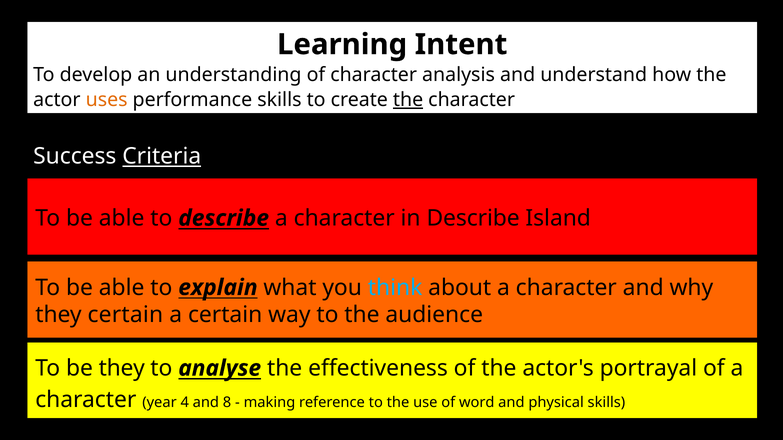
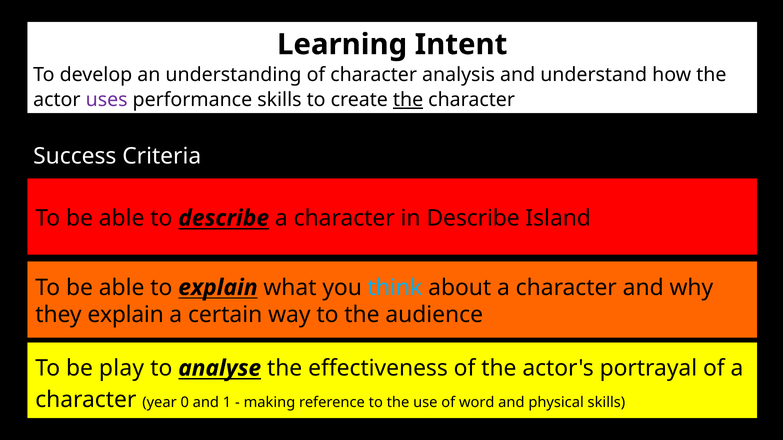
uses colour: orange -> purple (107, 100)
Criteria underline: present -> none (162, 156)
they certain: certain -> explain (126, 315)
be they: they -> play (122, 369)
4: 4 -> 0 (185, 403)
8: 8 -> 1 (227, 403)
